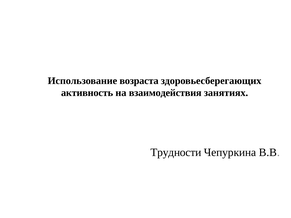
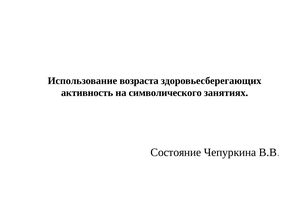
взаимодействия: взаимодействия -> символического (165, 93)
Трудности: Трудности -> Состояние (176, 153)
